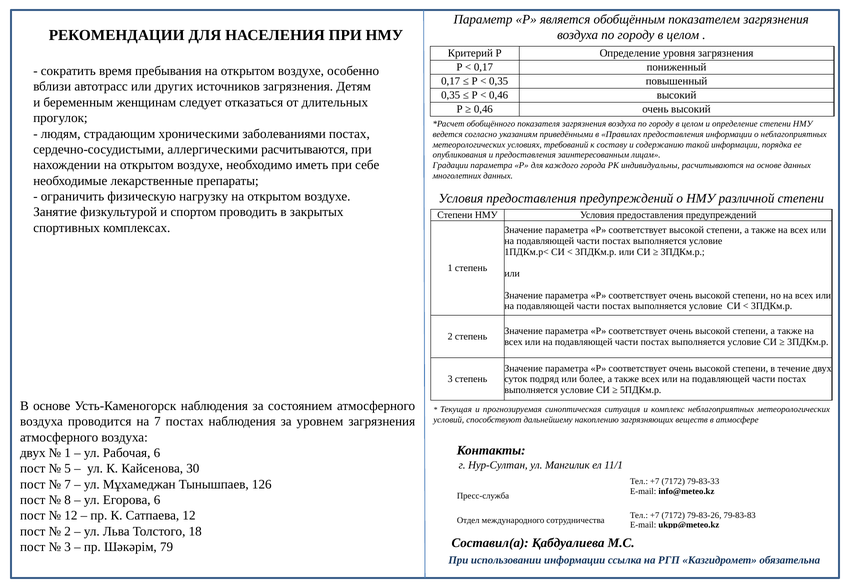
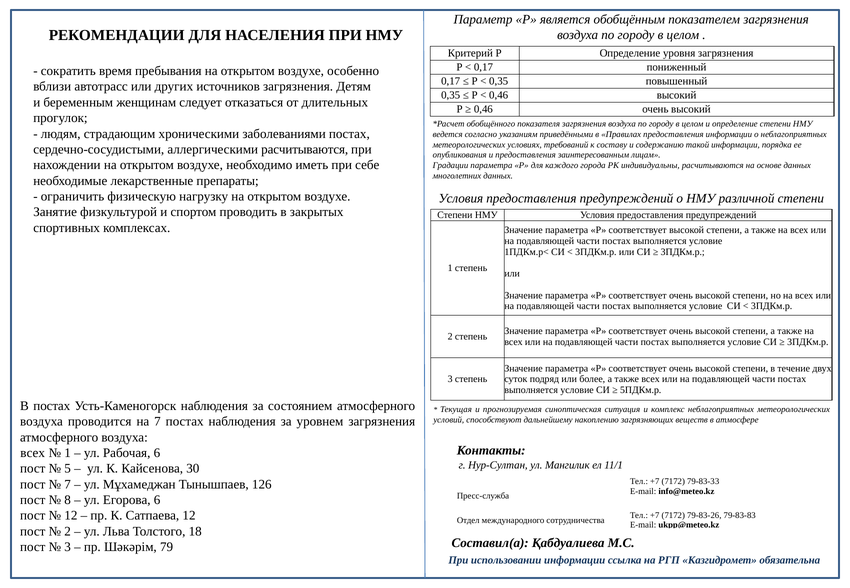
В основе: основе -> постах (52, 406)
двух: двух -> всех (33, 453)
